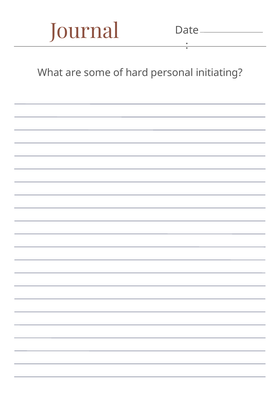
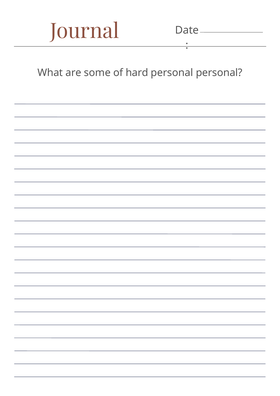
personal initiating: initiating -> personal (219, 73)
